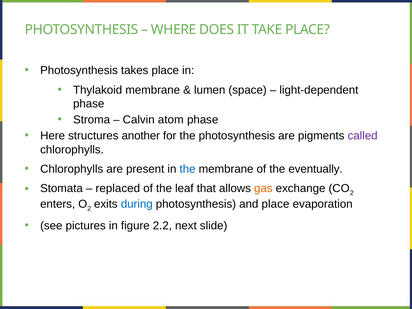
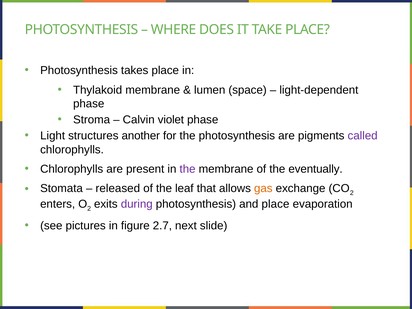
atom: atom -> violet (171, 120)
Here: Here -> Light (53, 136)
the colour: blue -> purple (188, 169)
replaced: replaced -> released (118, 189)
during colour: blue -> purple (137, 204)
2.2: 2.2 -> 2.7 (162, 226)
